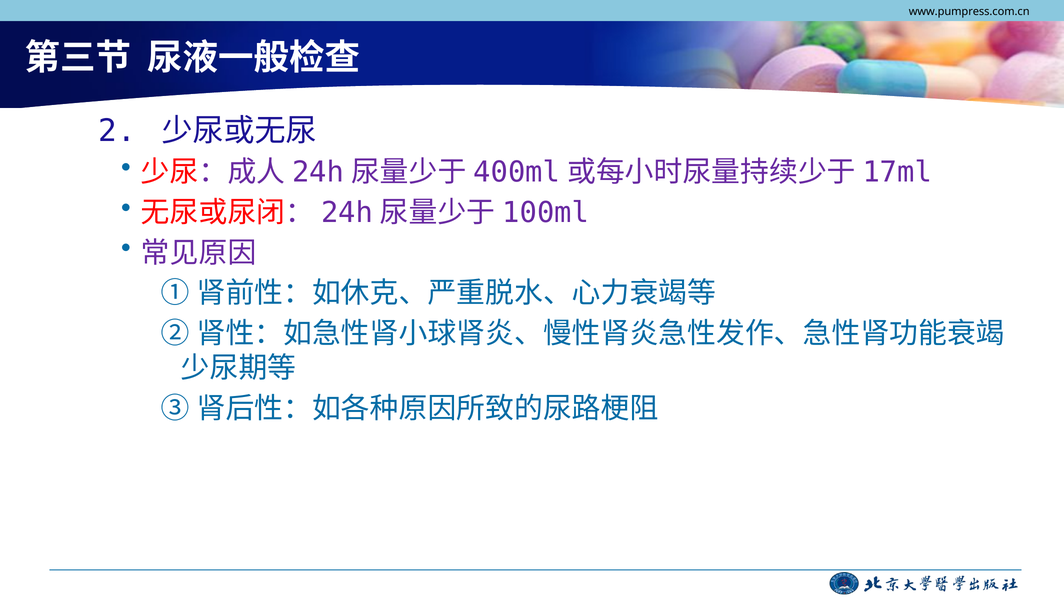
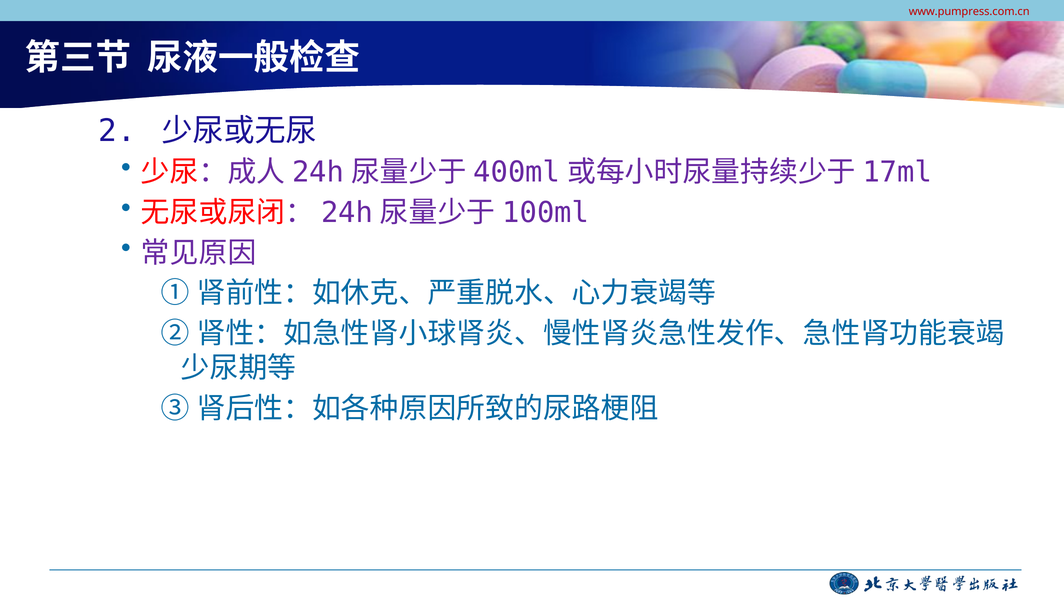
www.pumpress.com.cn colour: black -> red (969, 11)
